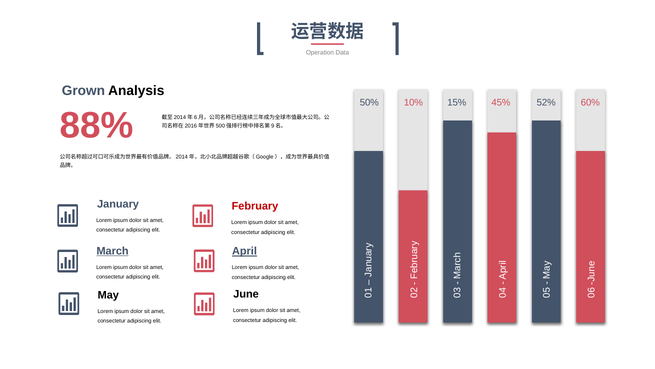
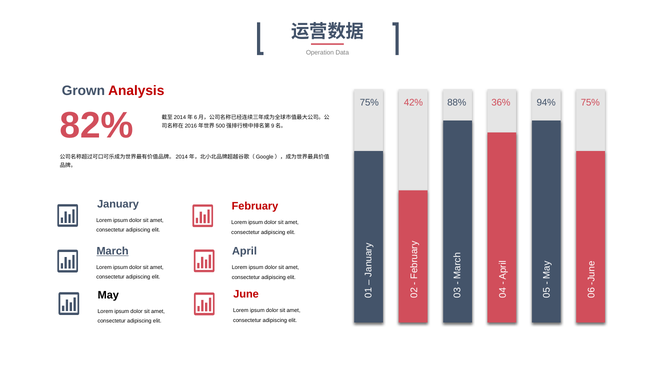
Analysis colour: black -> red (136, 91)
50%: 50% -> 75% (369, 103)
10%: 10% -> 42% (413, 103)
15%: 15% -> 88% (457, 103)
45%: 45% -> 36% (501, 103)
52%: 52% -> 94% (546, 103)
60%: 60% -> 75% (590, 103)
88%: 88% -> 82% (97, 125)
April underline: present -> none (244, 251)
June colour: black -> red (246, 294)
